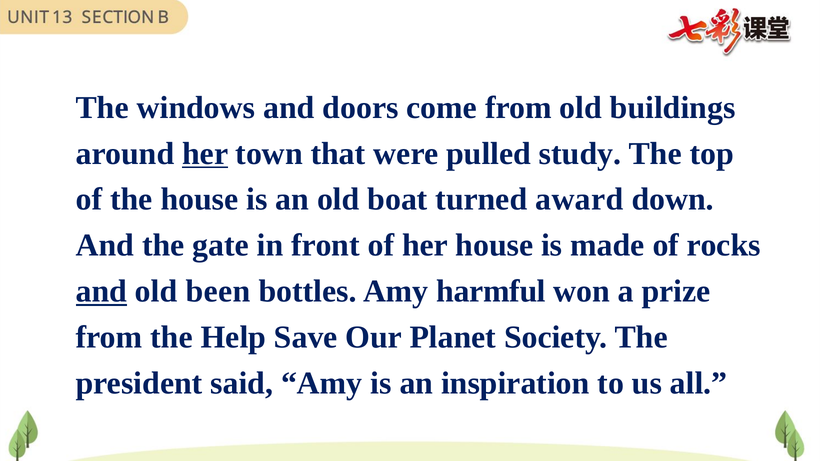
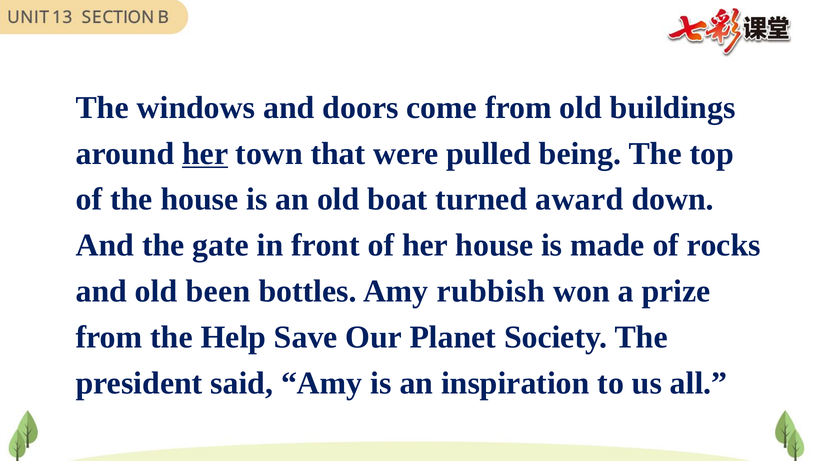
study: study -> being (580, 154)
and underline: present -> none (101, 291)
harmful: harmful -> rubbish (491, 291)
